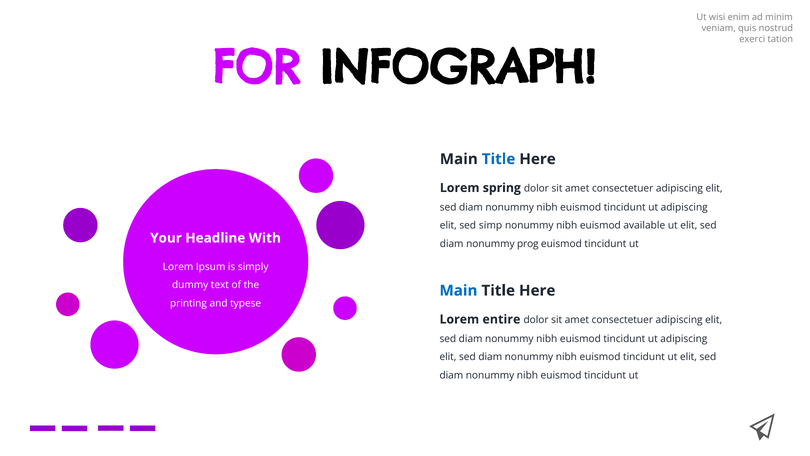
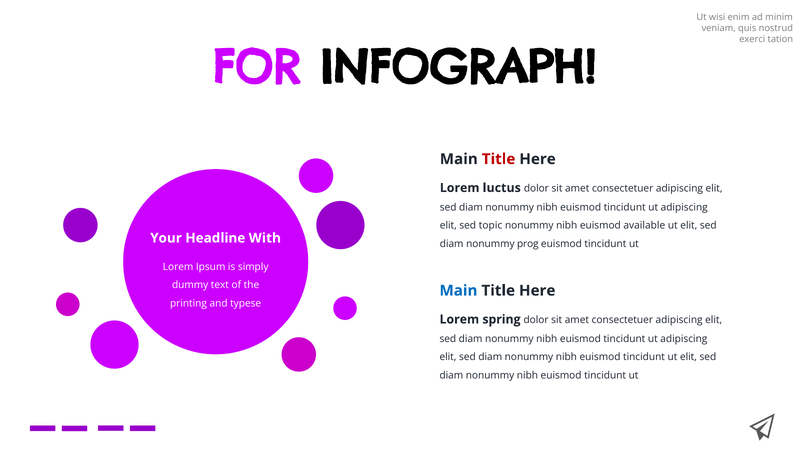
Title colour: blue -> red (499, 159)
spring: spring -> luctus (502, 188)
simp: simp -> topic (491, 225)
entire: entire -> spring (501, 319)
